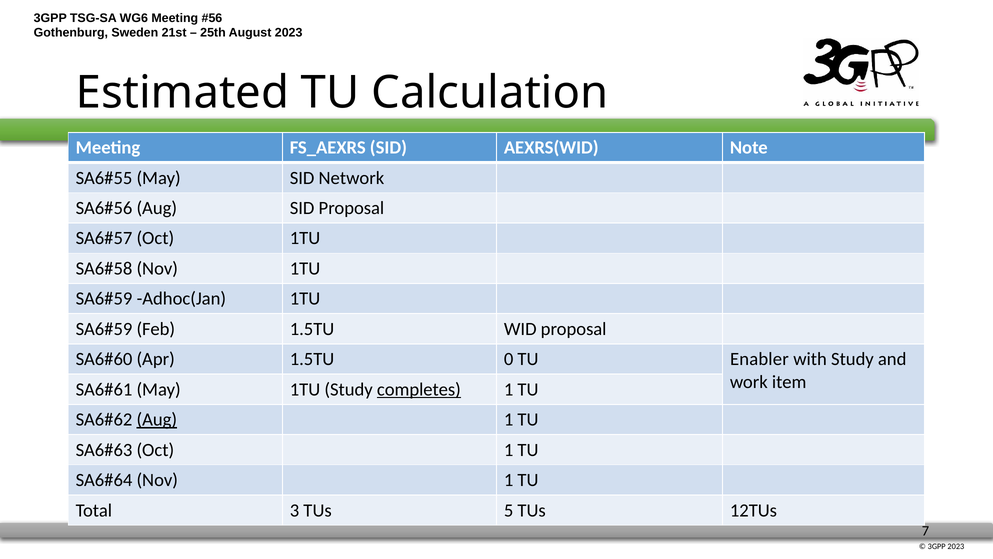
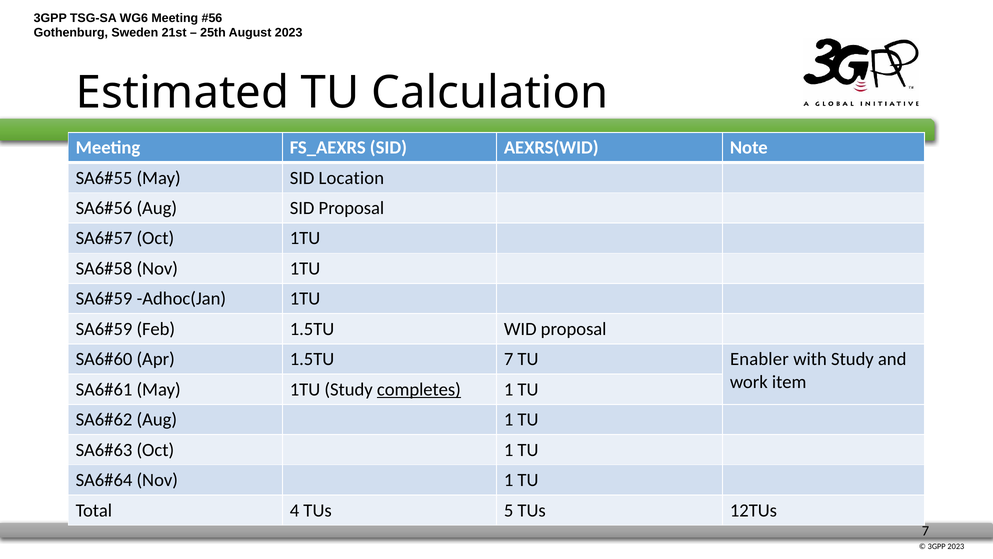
Network: Network -> Location (351, 178)
1.5TU 0: 0 -> 7 (509, 359)
Aug underline: present -> none (157, 419)
3: 3 -> 4 (295, 510)
